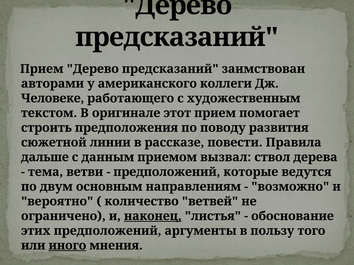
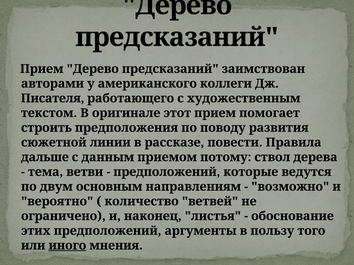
Человеке: Человеке -> Писателя (53, 98)
вызвал: вызвал -> потому (226, 157)
наконец underline: present -> none (153, 216)
